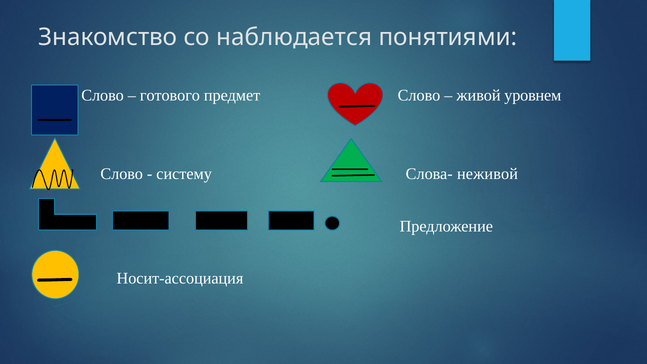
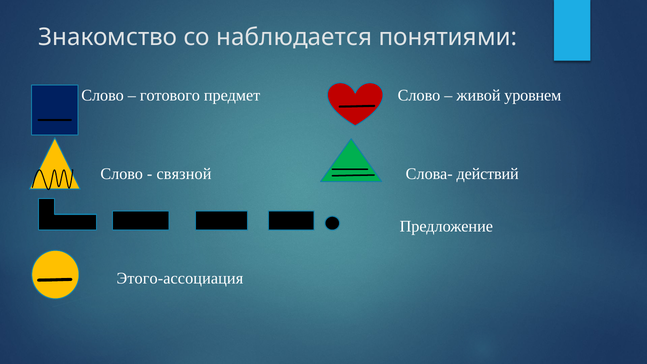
систему: систему -> связной (184, 174)
неживой: неживой -> действий (488, 174)
Носит-ассоциация: Носит-ассоциация -> Этого-ассоциация (180, 278)
